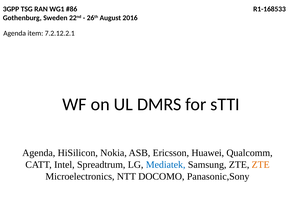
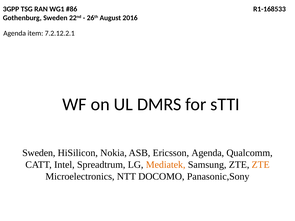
Agenda: Agenda -> Sweden (39, 153)
Ericsson Huawei: Huawei -> Agenda (208, 153)
Mediatek colour: blue -> orange (166, 165)
